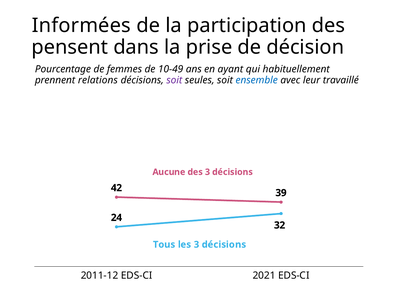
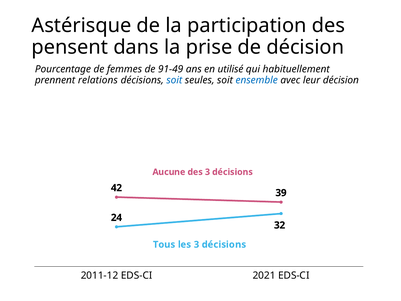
Informées: Informées -> Astérisque (82, 25)
10-49: 10-49 -> 91-49 (171, 69)
ayant: ayant -> utilisé (231, 69)
soit colour: purple -> blue (174, 80)
leur travaillé: travaillé -> décision (341, 80)
